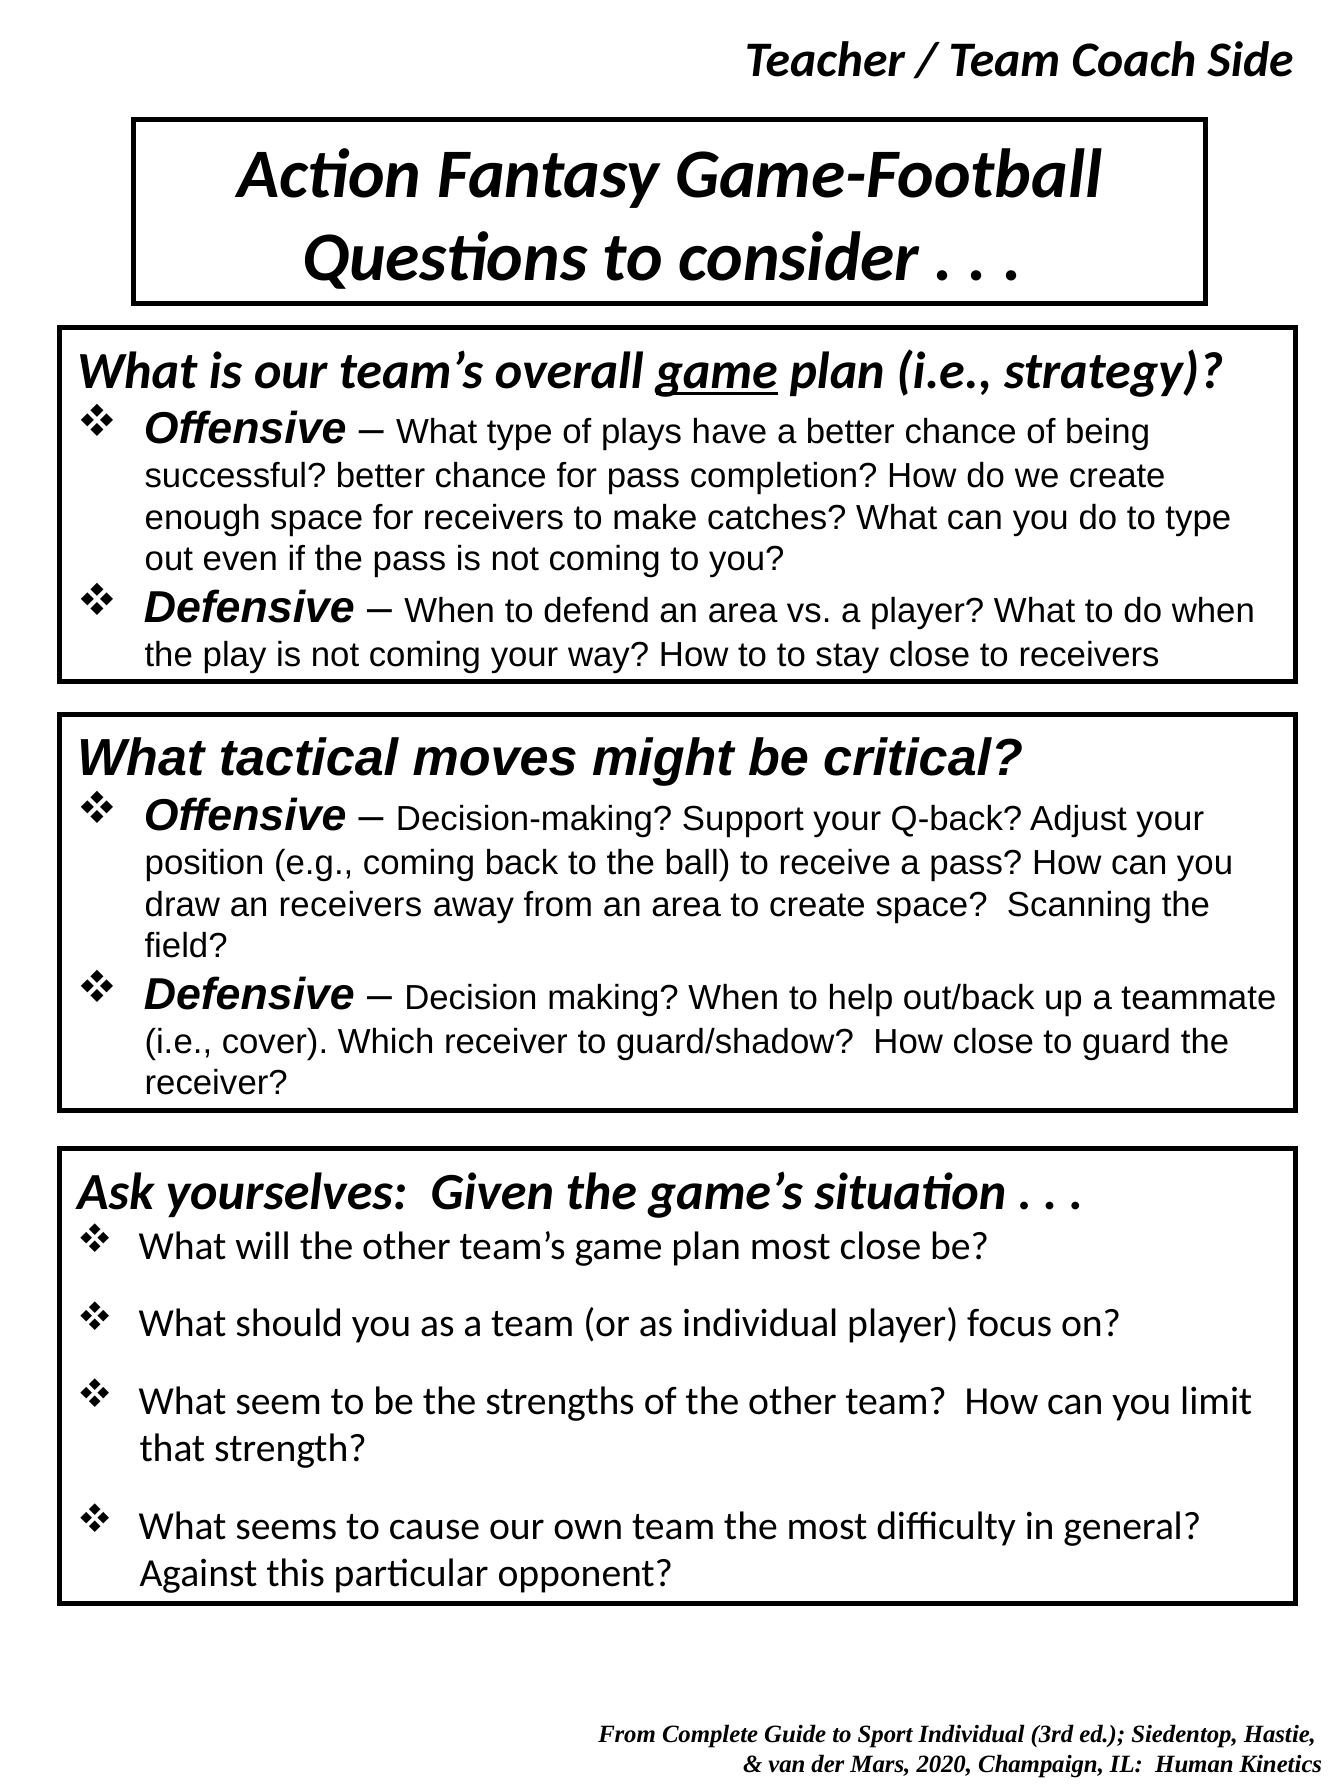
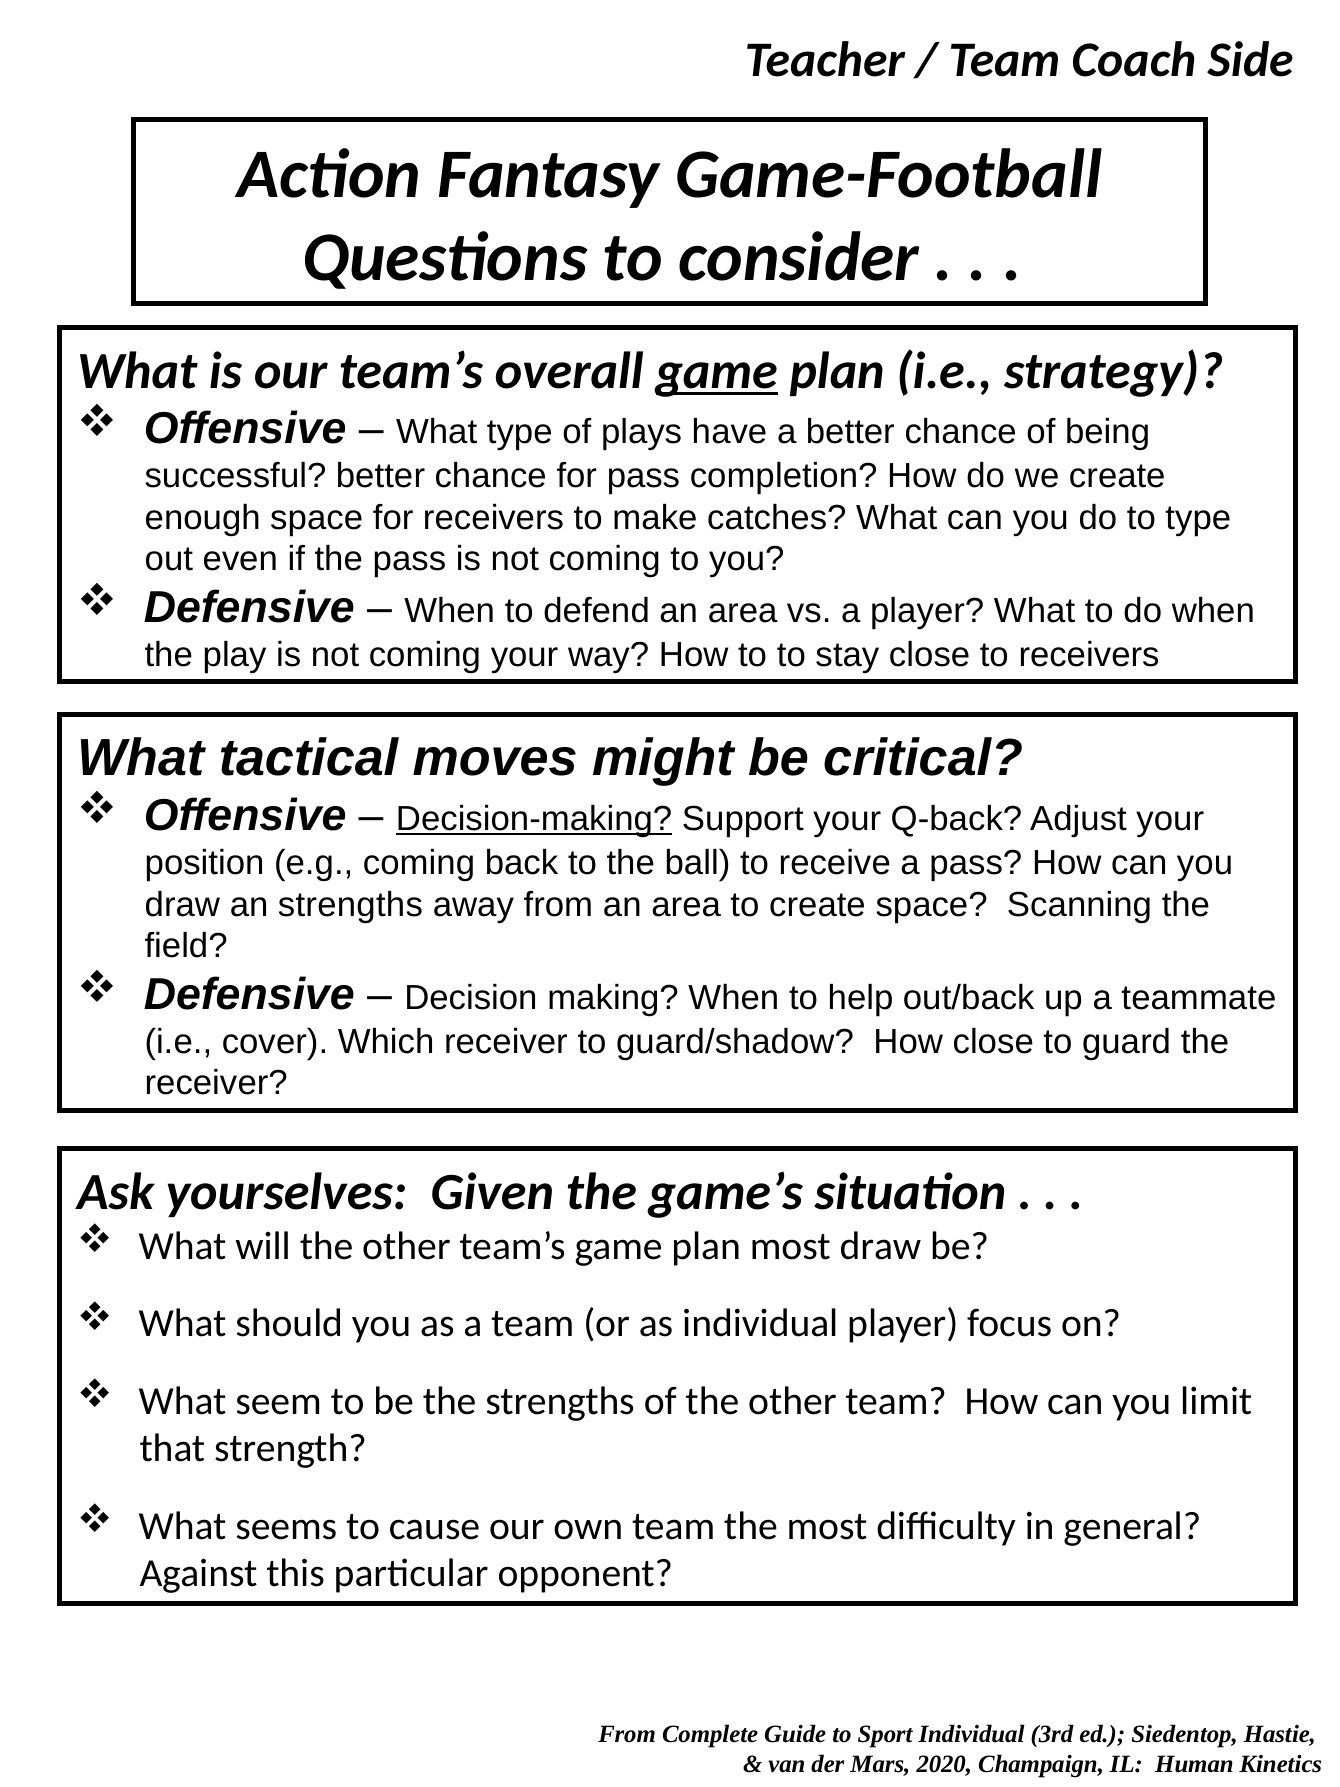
Decision-making underline: none -> present (534, 819)
an receivers: receivers -> strengths (350, 905)
most close: close -> draw (880, 1246)
